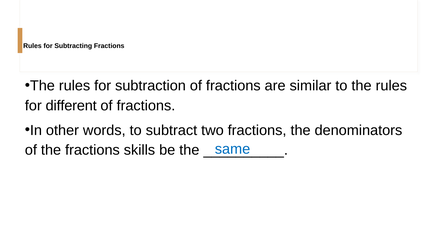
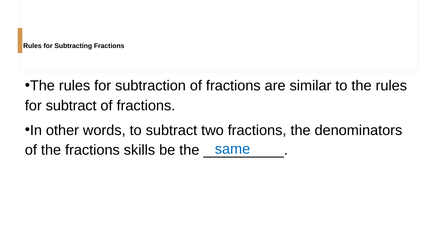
for different: different -> subtract (71, 106)
